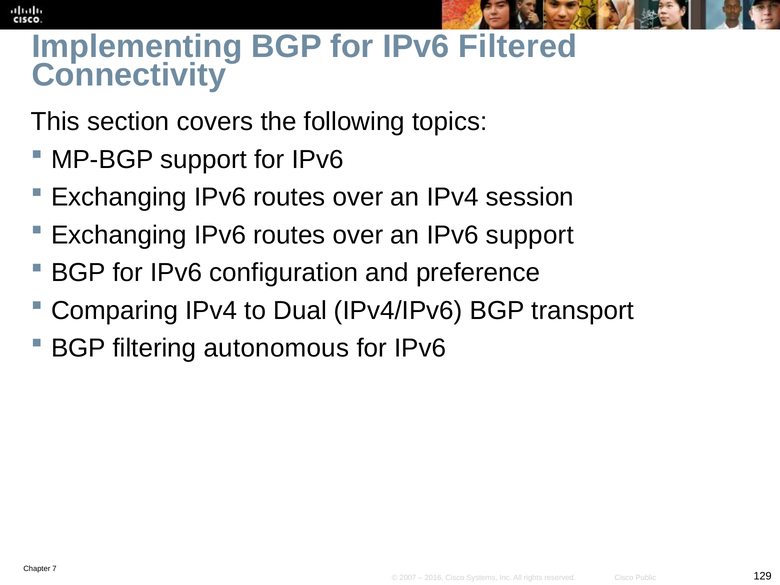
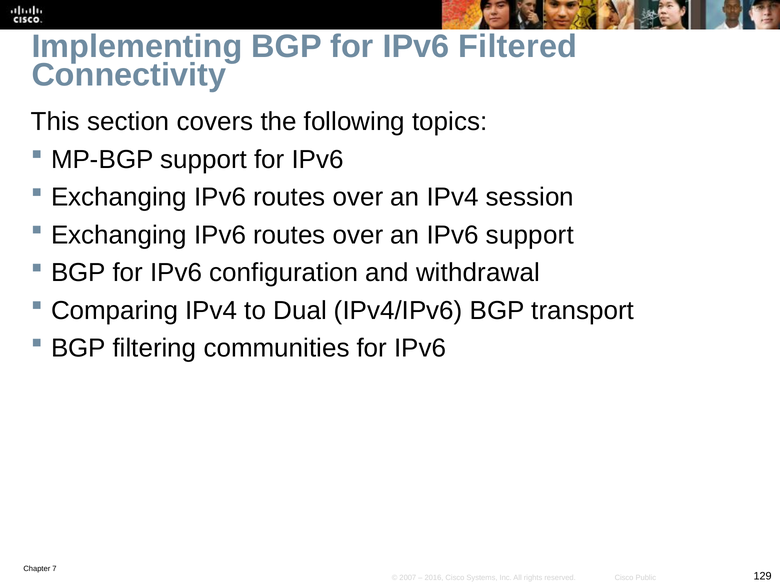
preference: preference -> withdrawal (478, 273)
autonomous: autonomous -> communities (277, 348)
